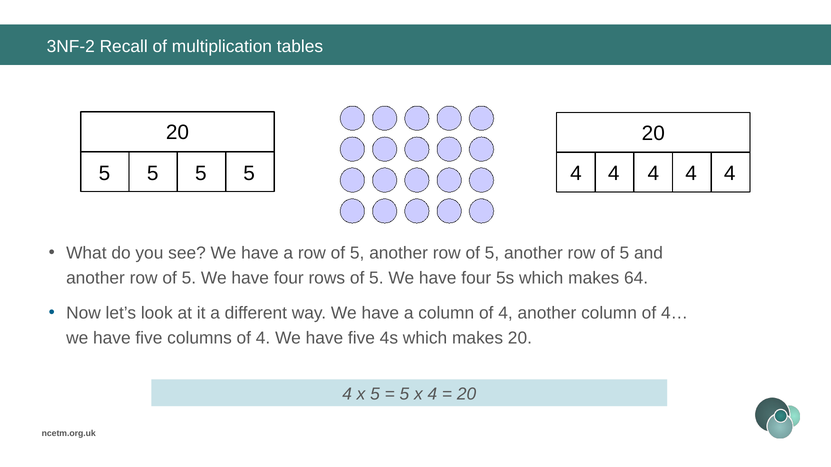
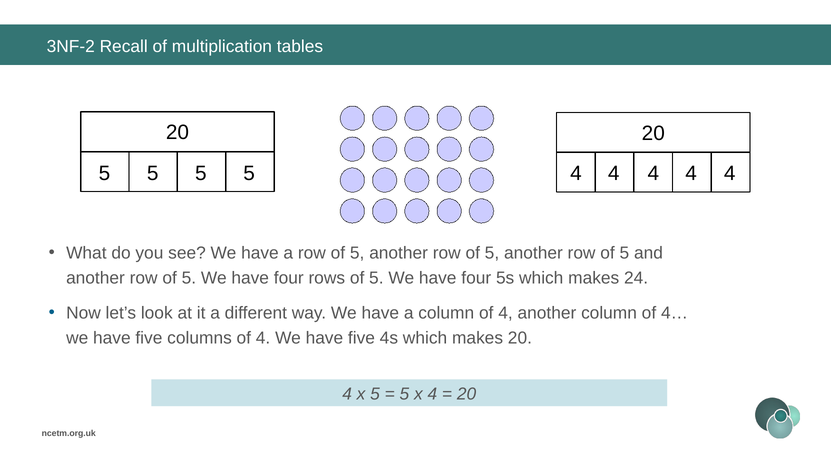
64: 64 -> 24 (636, 278)
